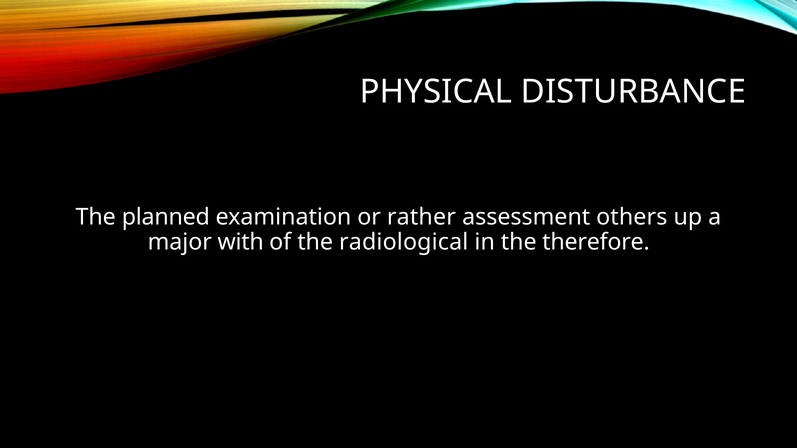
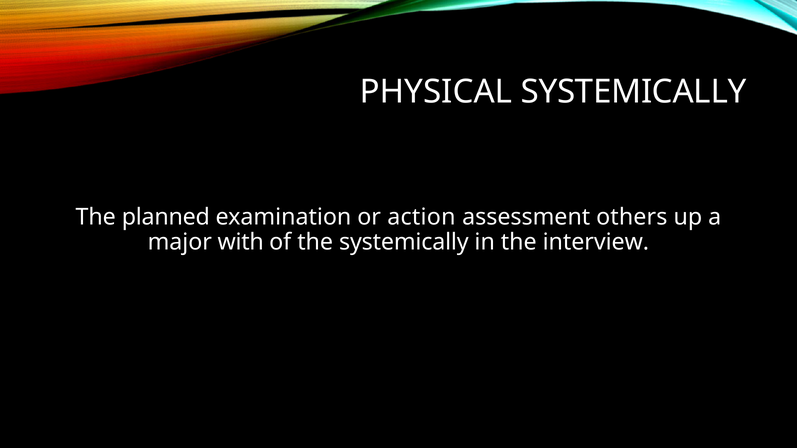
PHYSICAL DISTURBANCE: DISTURBANCE -> SYSTEMICALLY (634, 92)
rather: rather -> action (421, 217)
the radiological: radiological -> systemically (404, 242)
therefore: therefore -> interview (596, 242)
